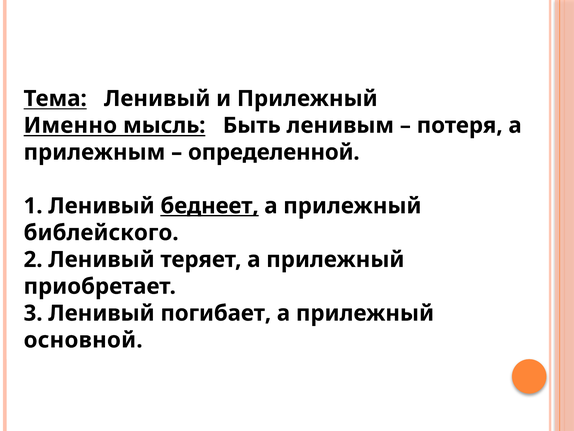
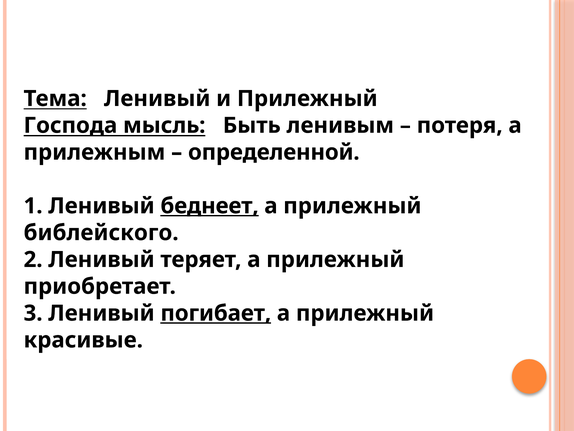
Именно: Именно -> Господа (70, 125)
погибает underline: none -> present (216, 313)
основной: основной -> красивые (83, 340)
